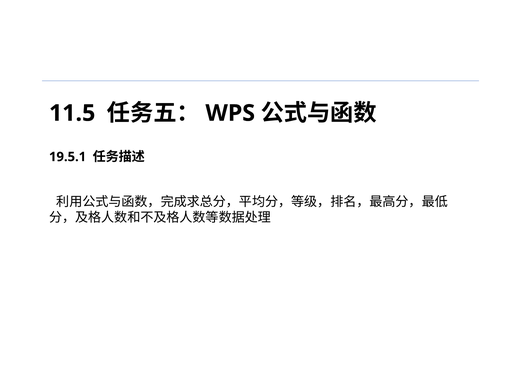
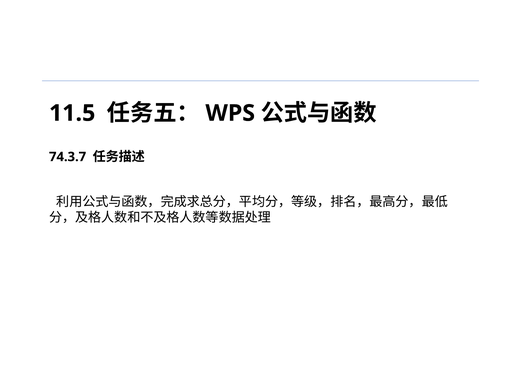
19.5.1: 19.5.1 -> 74.3.7 (68, 157)
